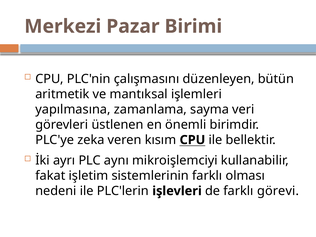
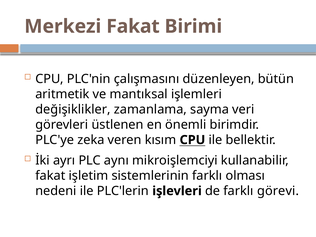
Merkezi Pazar: Pazar -> Fakat (133, 26)
yapılmasına: yapılmasına -> değişiklikler (73, 109)
